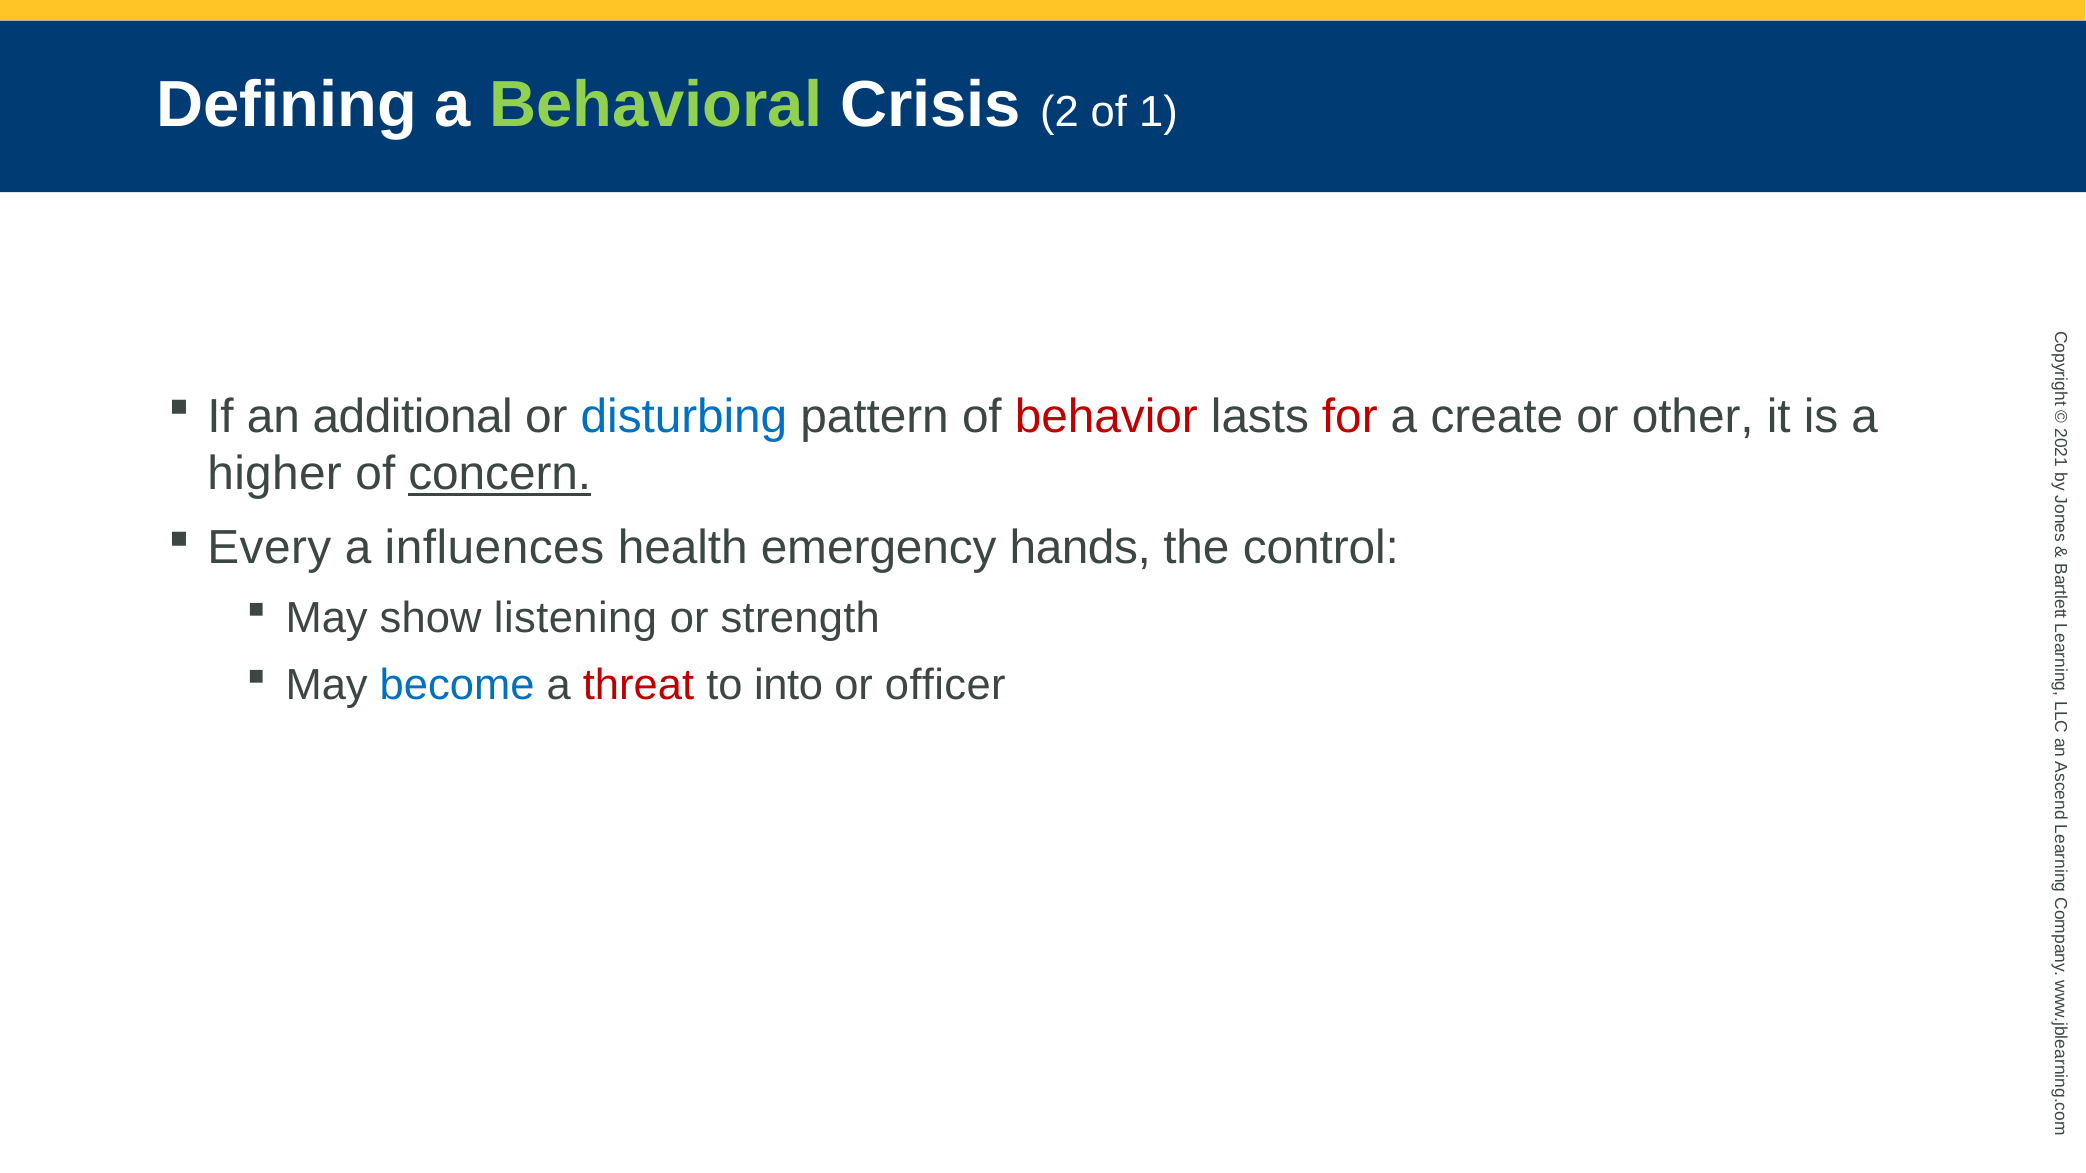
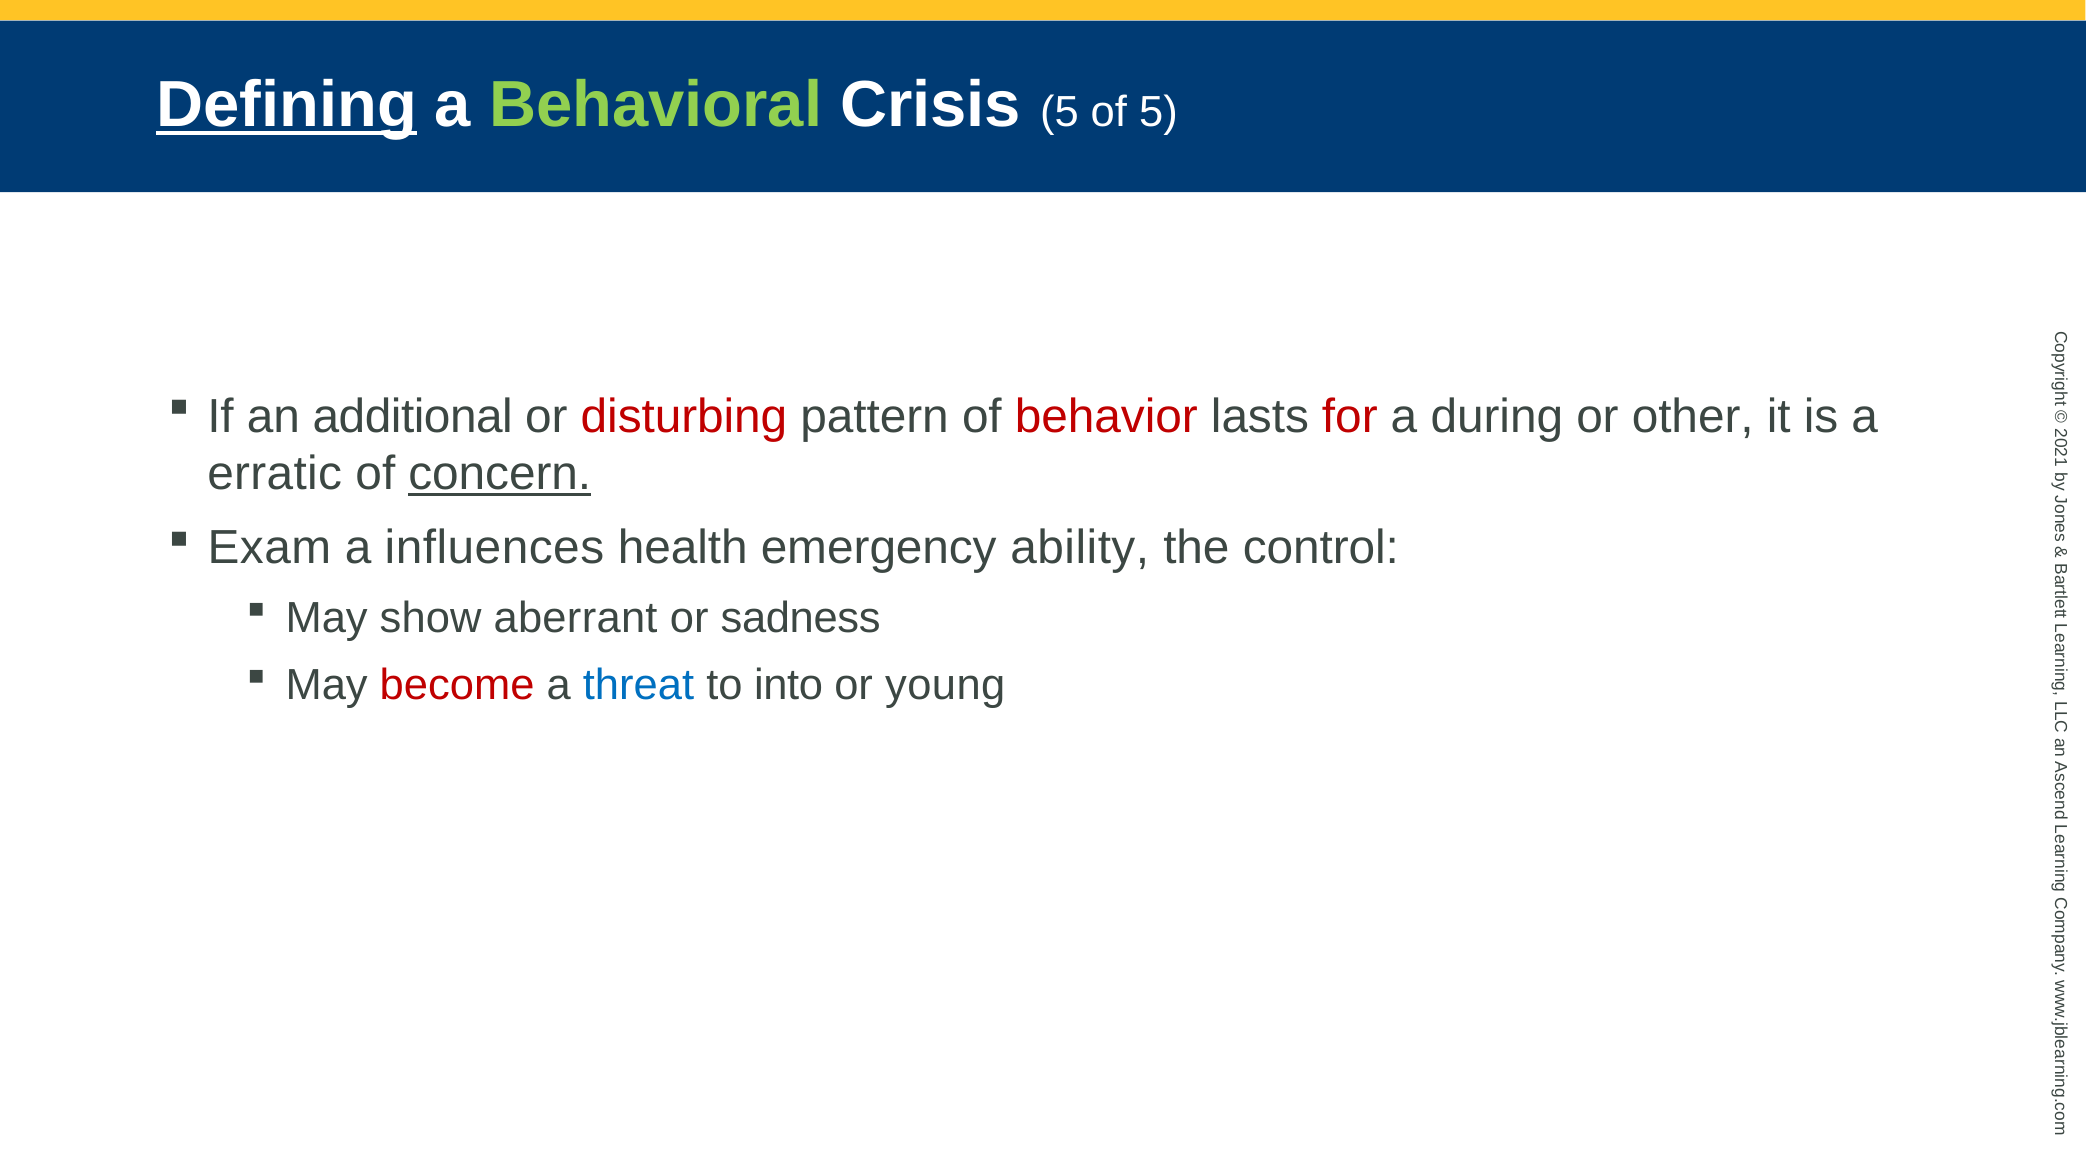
Defining underline: none -> present (287, 105)
Crisis 2: 2 -> 5 (1059, 112)
of 1: 1 -> 5 (1158, 112)
disturbing colour: blue -> red (684, 417)
create: create -> during (1497, 417)
higher: higher -> erratic (275, 474)
Every: Every -> Exam (269, 548)
hands: hands -> ability (1080, 548)
listening: listening -> aberrant (576, 618)
strength: strength -> sadness (801, 618)
become colour: blue -> red (457, 685)
threat colour: red -> blue (638, 685)
officer: officer -> young (945, 685)
